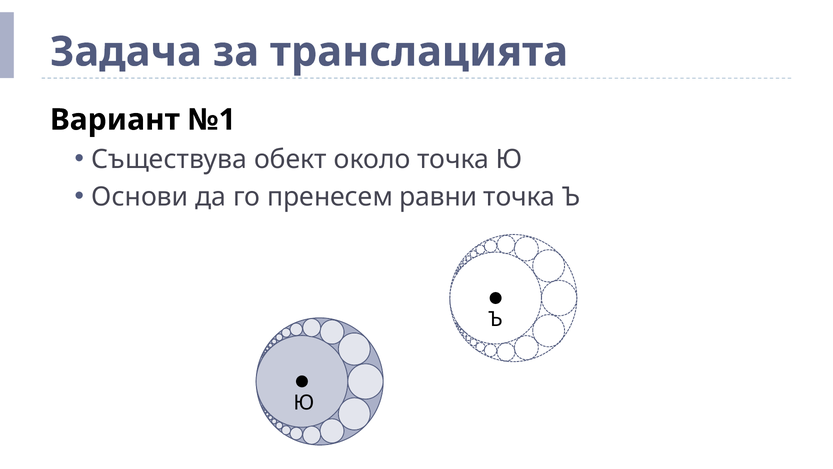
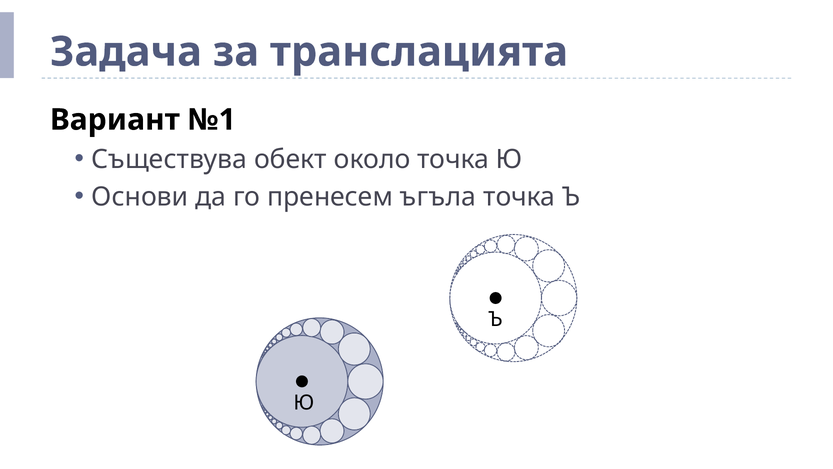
равни: равни -> ъгъла (438, 197)
